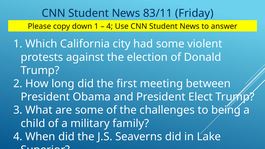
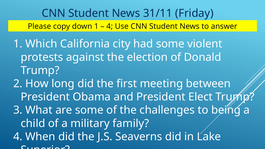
83/11: 83/11 -> 31/11 (158, 13)
